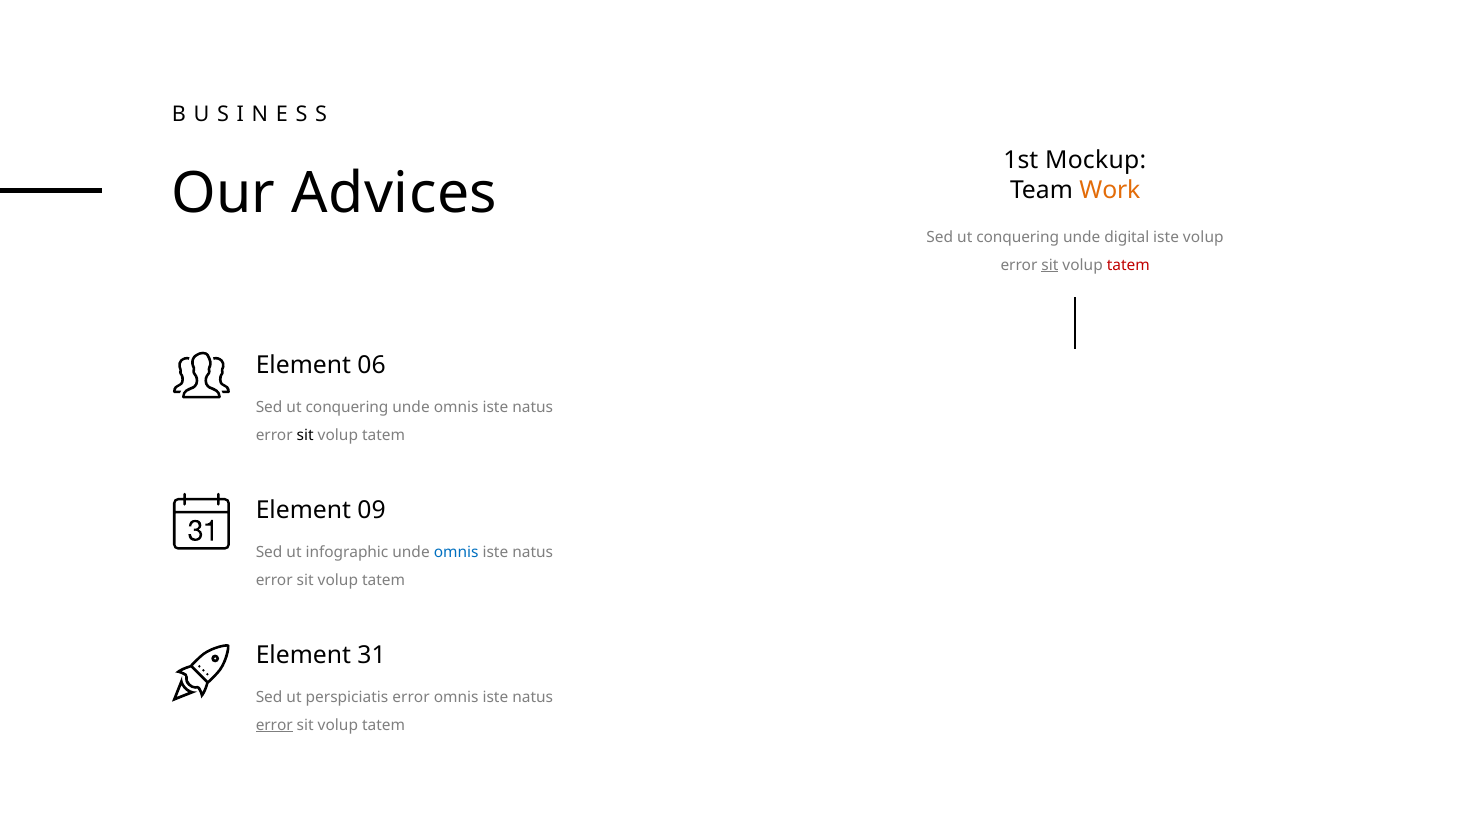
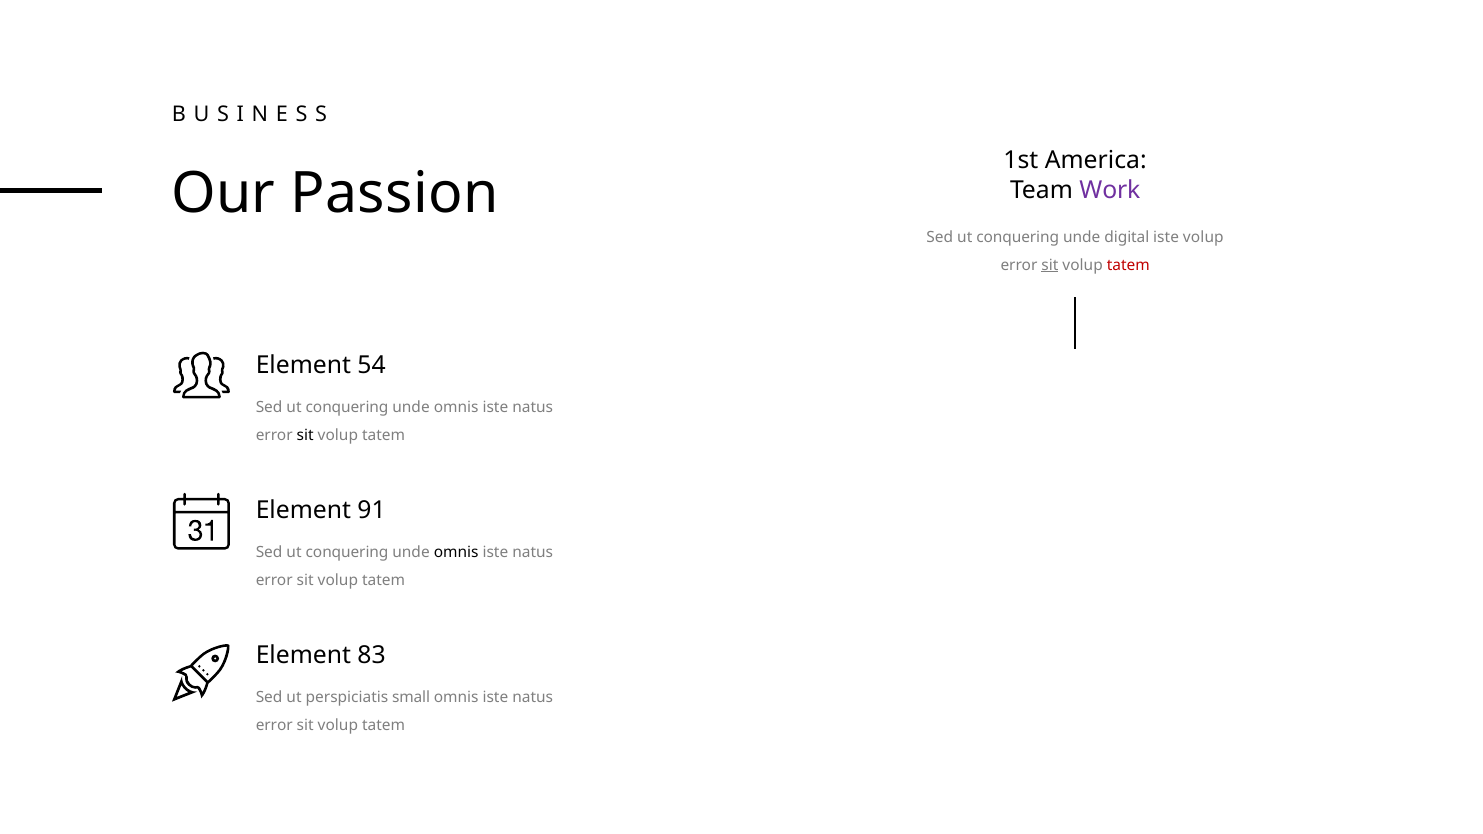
Mockup: Mockup -> America (1096, 160)
Advices: Advices -> Passion (394, 194)
Work colour: orange -> purple (1110, 190)
06: 06 -> 54 (372, 365)
09: 09 -> 91 (372, 510)
infographic: infographic -> conquering (347, 553)
omnis colour: blue -> black (456, 553)
31: 31 -> 83 (372, 655)
perspiciatis error: error -> small (411, 697)
error underline: present -> none (274, 725)
